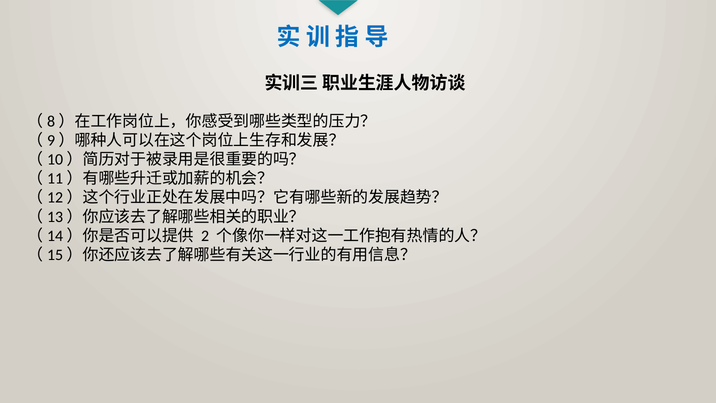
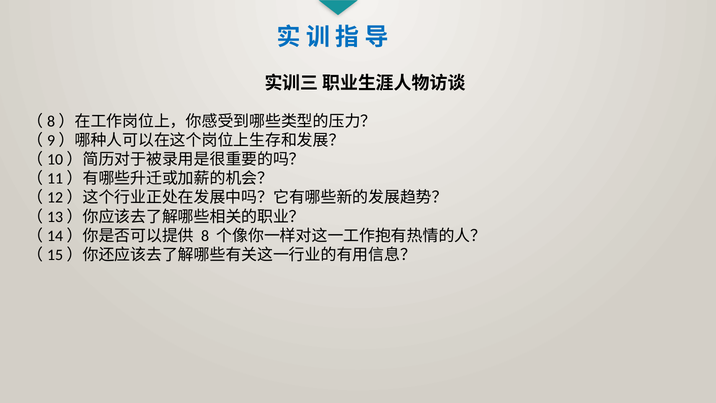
2: 2 -> 8 (205, 236)
